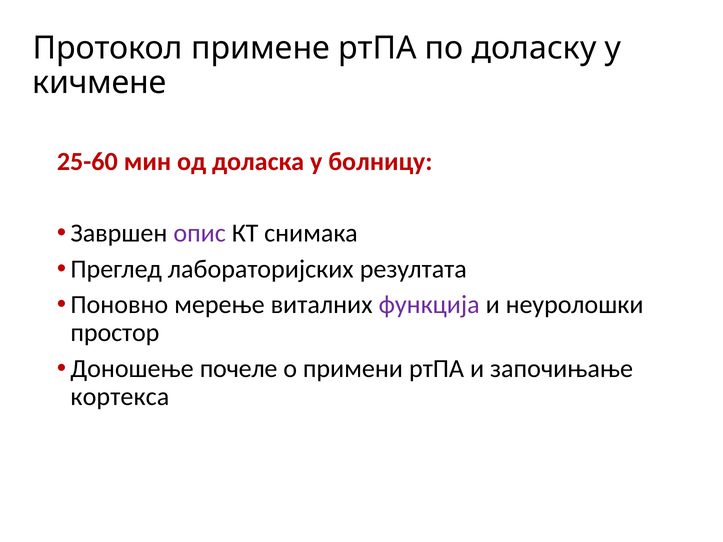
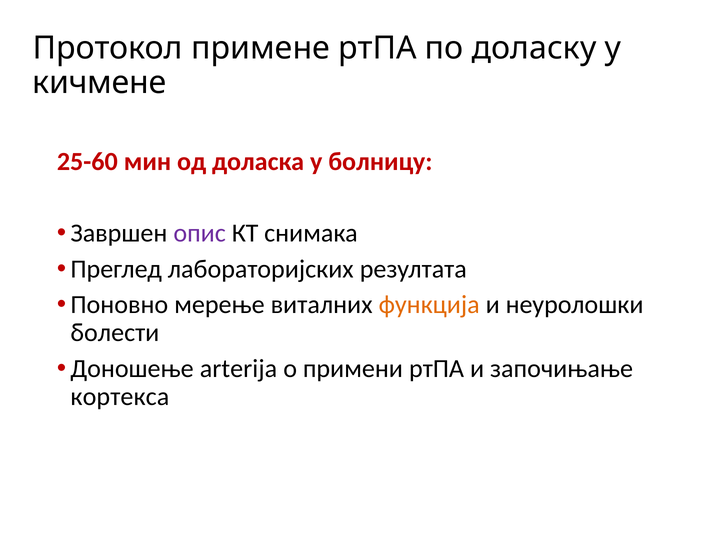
функција colour: purple -> orange (429, 305)
простор: простор -> болести (115, 333)
почеле: почеле -> arterija (238, 369)
